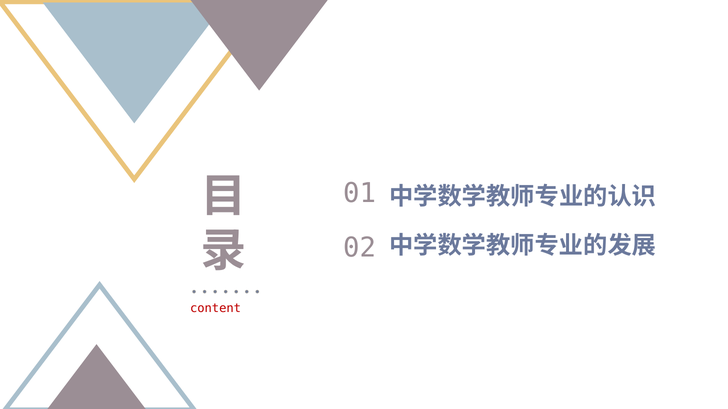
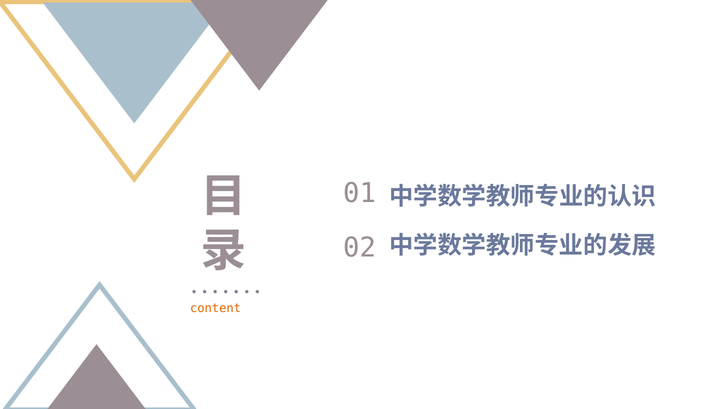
content colour: red -> orange (216, 309)
